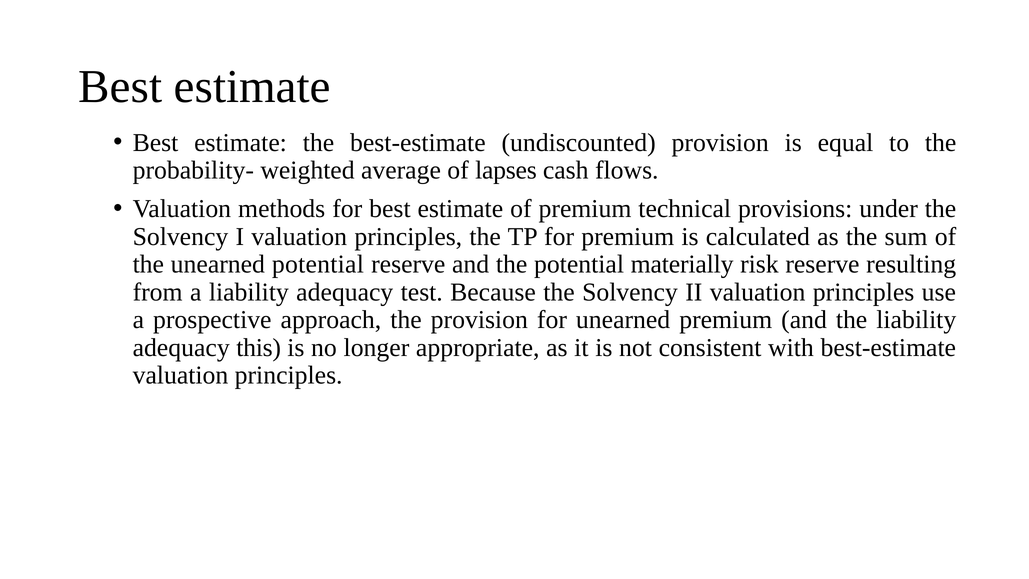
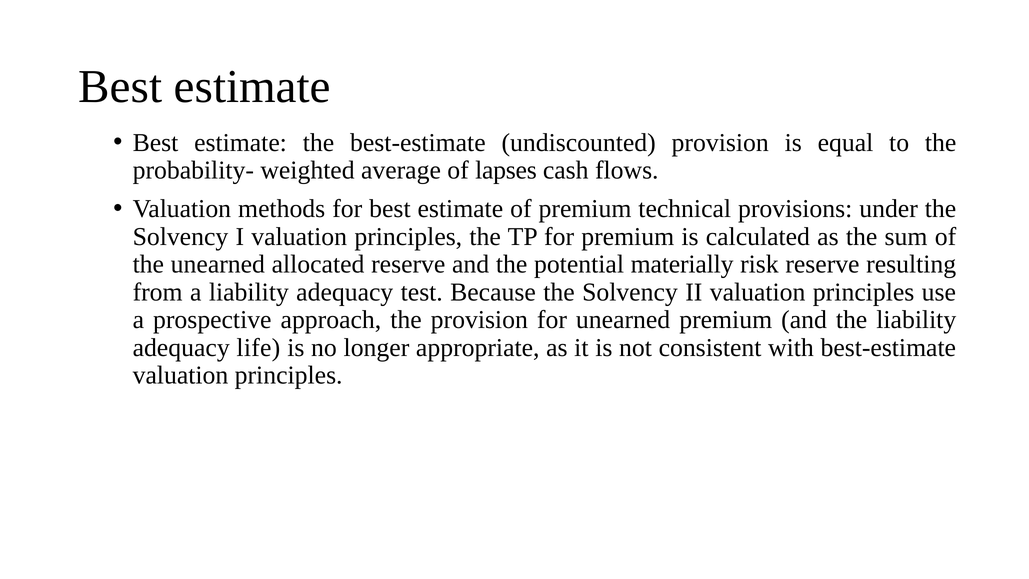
unearned potential: potential -> allocated (318, 264)
this: this -> life (258, 348)
